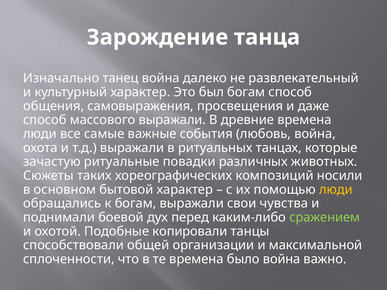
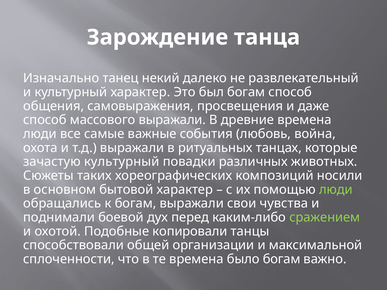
танец война: война -> некий (161, 78)
зачастую ритуальные: ритуальные -> культурный (122, 162)
люди colour: yellow -> light green (336, 190)
было война: война -> богам (282, 259)
